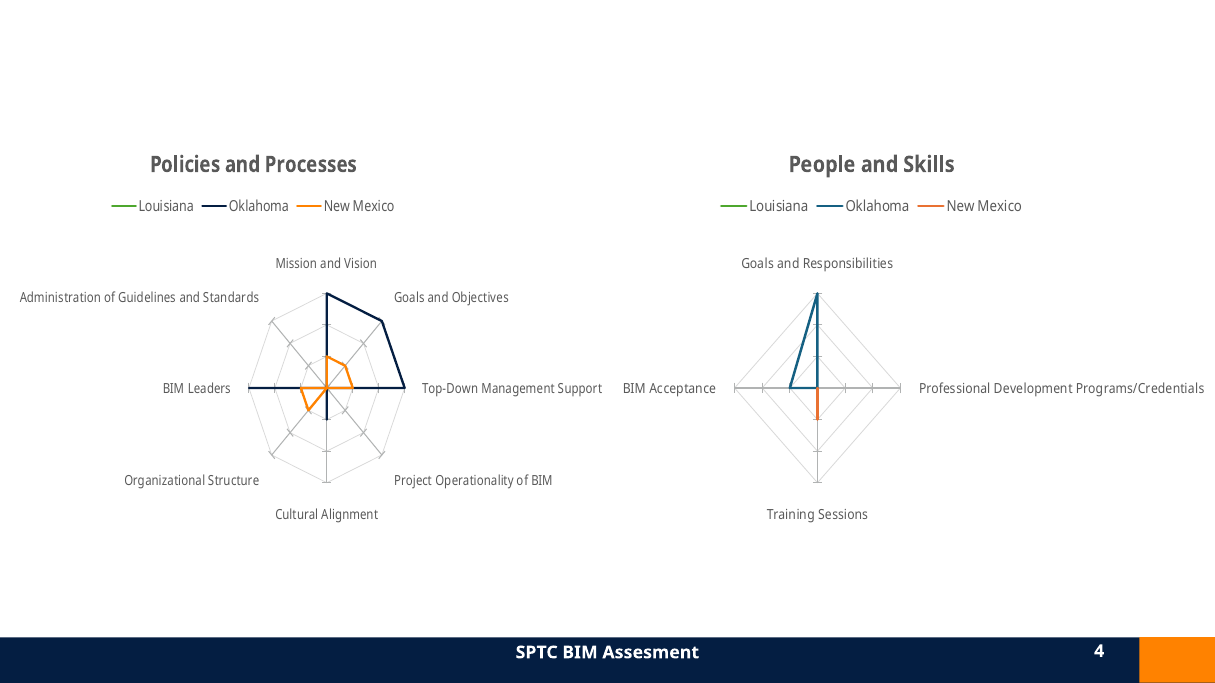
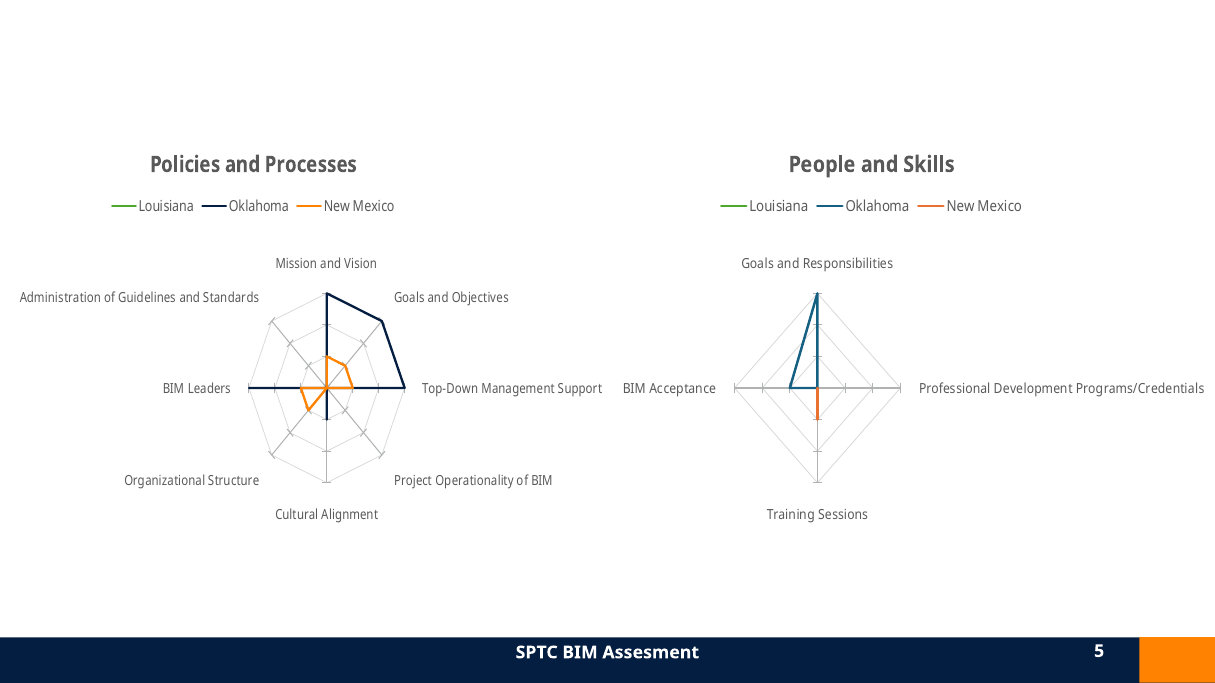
4: 4 -> 5 (1099, 651)
